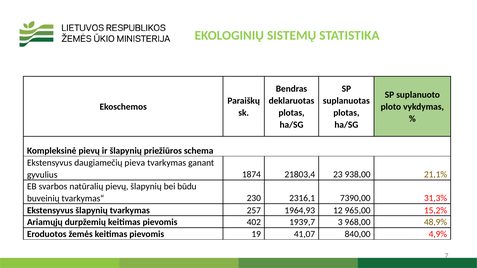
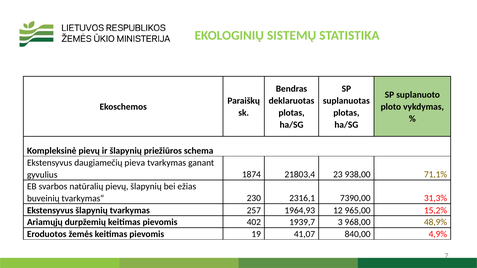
21,1%: 21,1% -> 71,1% (436, 175)
būdu: būdu -> ežias (187, 187)
